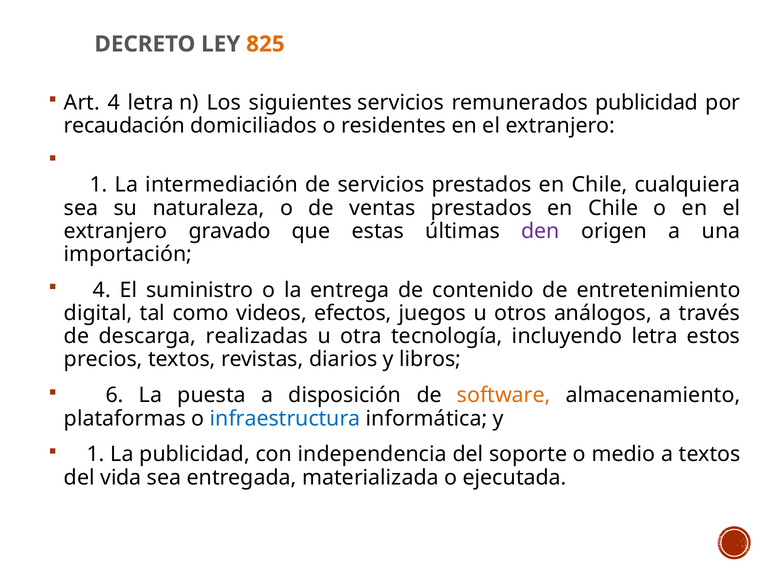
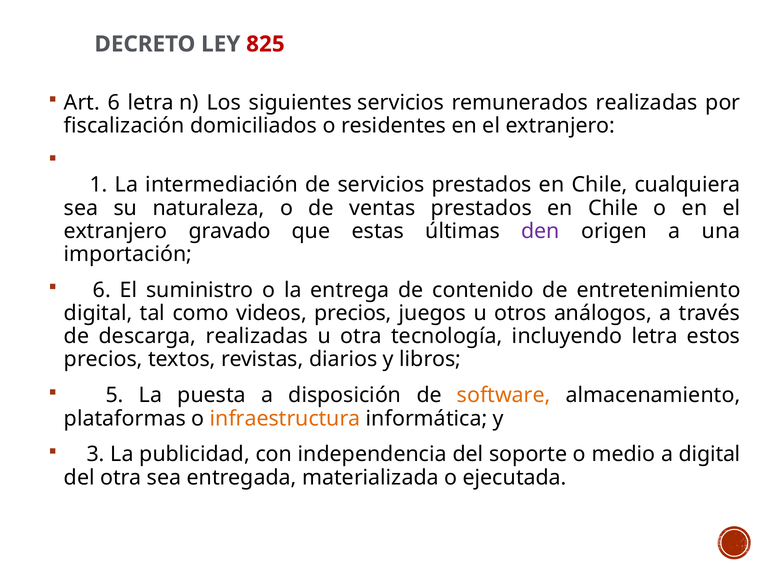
825 colour: orange -> red (265, 44)
Art 4: 4 -> 6 (114, 103)
remunerados publicidad: publicidad -> realizadas (647, 103)
recaudación: recaudación -> fiscalización (124, 126)
4: 4 -> 6 (102, 290)
videos efectos: efectos -> precios (353, 313)
6: 6 -> 5 (115, 396)
infraestructura colour: blue -> orange (285, 419)
1: 1 -> 3 (96, 455)
a textos: textos -> digital (710, 455)
del vida: vida -> otra (121, 478)
